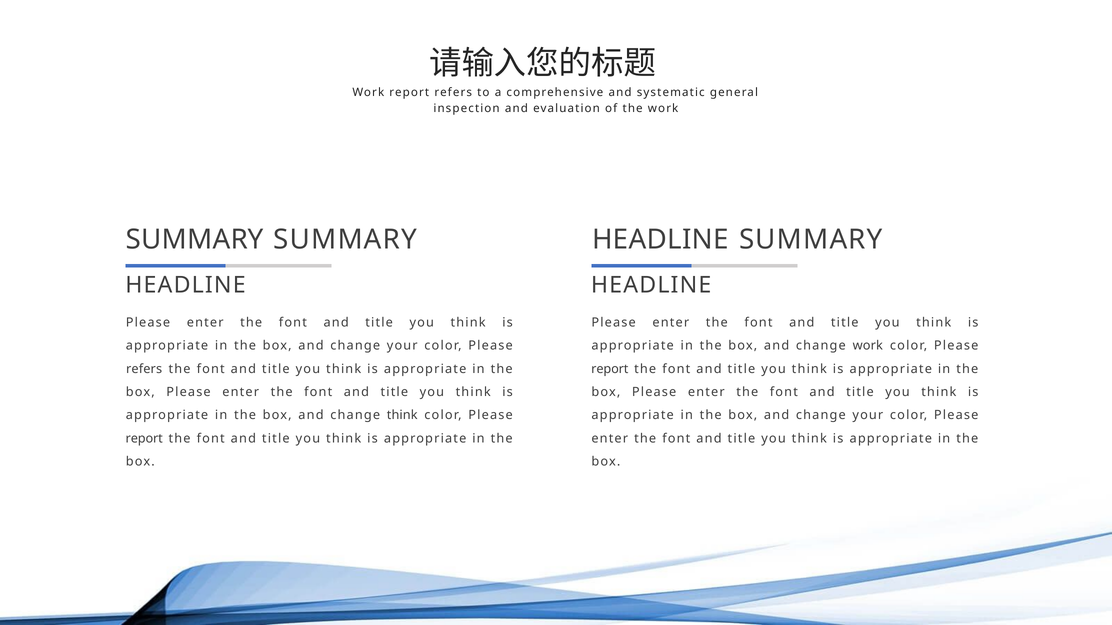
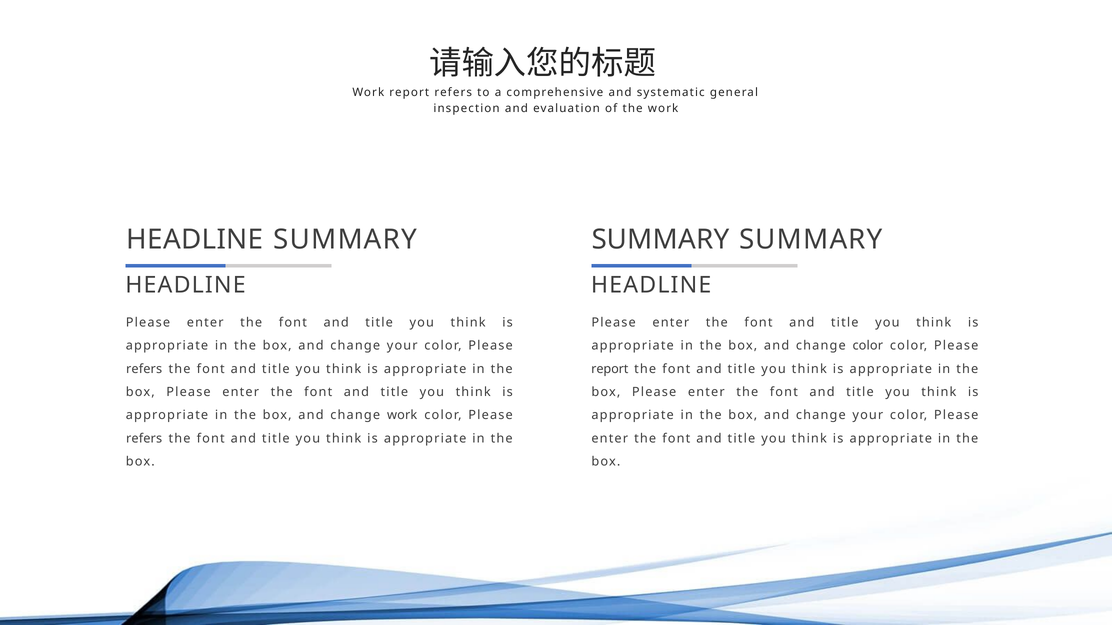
SUMMARY: SUMMARY -> HEADLINE (195, 240)
HEADLINE: HEADLINE -> SUMMARY (660, 240)
change work: work -> color (868, 346)
change think: think -> work (402, 416)
report: report -> refers (144, 439)
